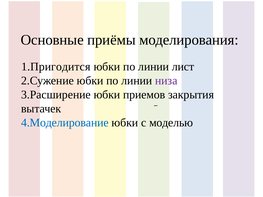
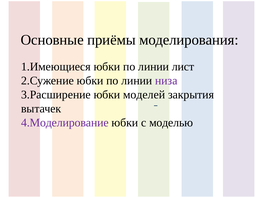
1.Пригодится: 1.Пригодится -> 1.Имеющиеся (56, 67)
приемов: приемов -> моделей (144, 95)
4.Моделирование colour: blue -> purple (65, 123)
